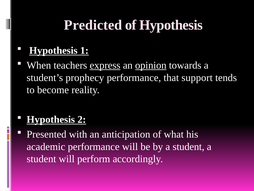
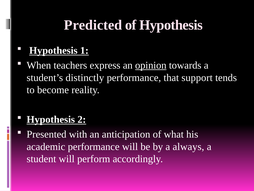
express underline: present -> none (105, 65)
prophecy: prophecy -> distinctly (85, 77)
by a student: student -> always (188, 146)
